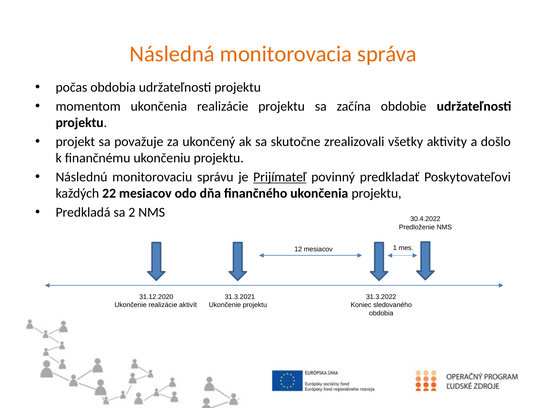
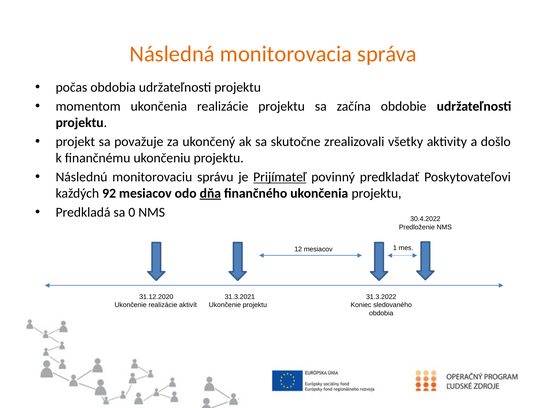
22: 22 -> 92 (109, 193)
dňa underline: none -> present (210, 193)
2: 2 -> 0 (132, 212)
